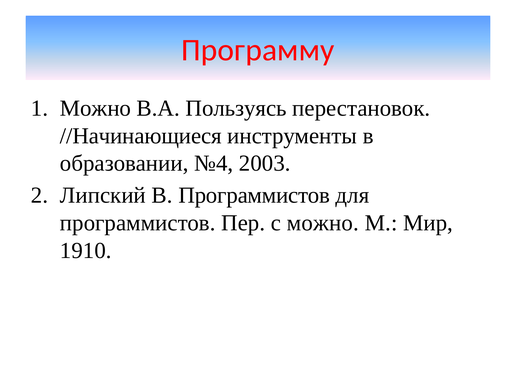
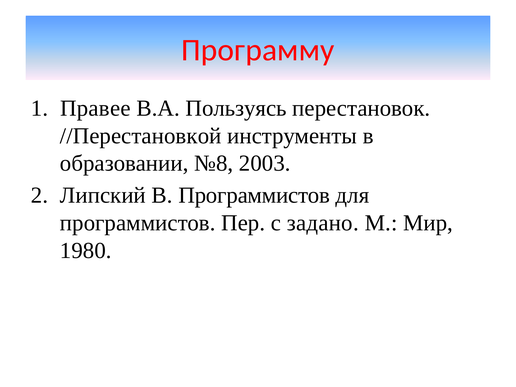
Можно: Можно -> Правее (95, 108)
//Начинающиеся: //Начинающиеся -> //Перестановкой (141, 136)
№4: №4 -> №8 (214, 163)
с можно: можно -> задано (323, 223)
1910: 1910 -> 1980 (86, 250)
